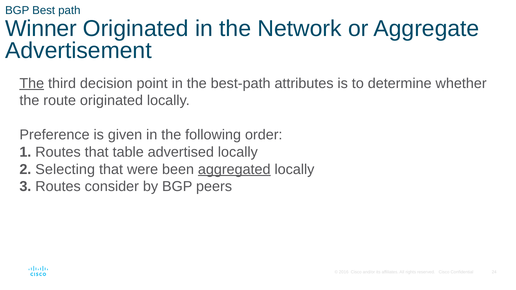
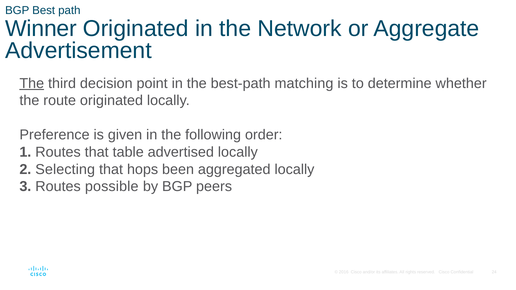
attributes: attributes -> matching (304, 83)
were: were -> hops (143, 169)
aggregated underline: present -> none (234, 169)
consider: consider -> possible (112, 187)
